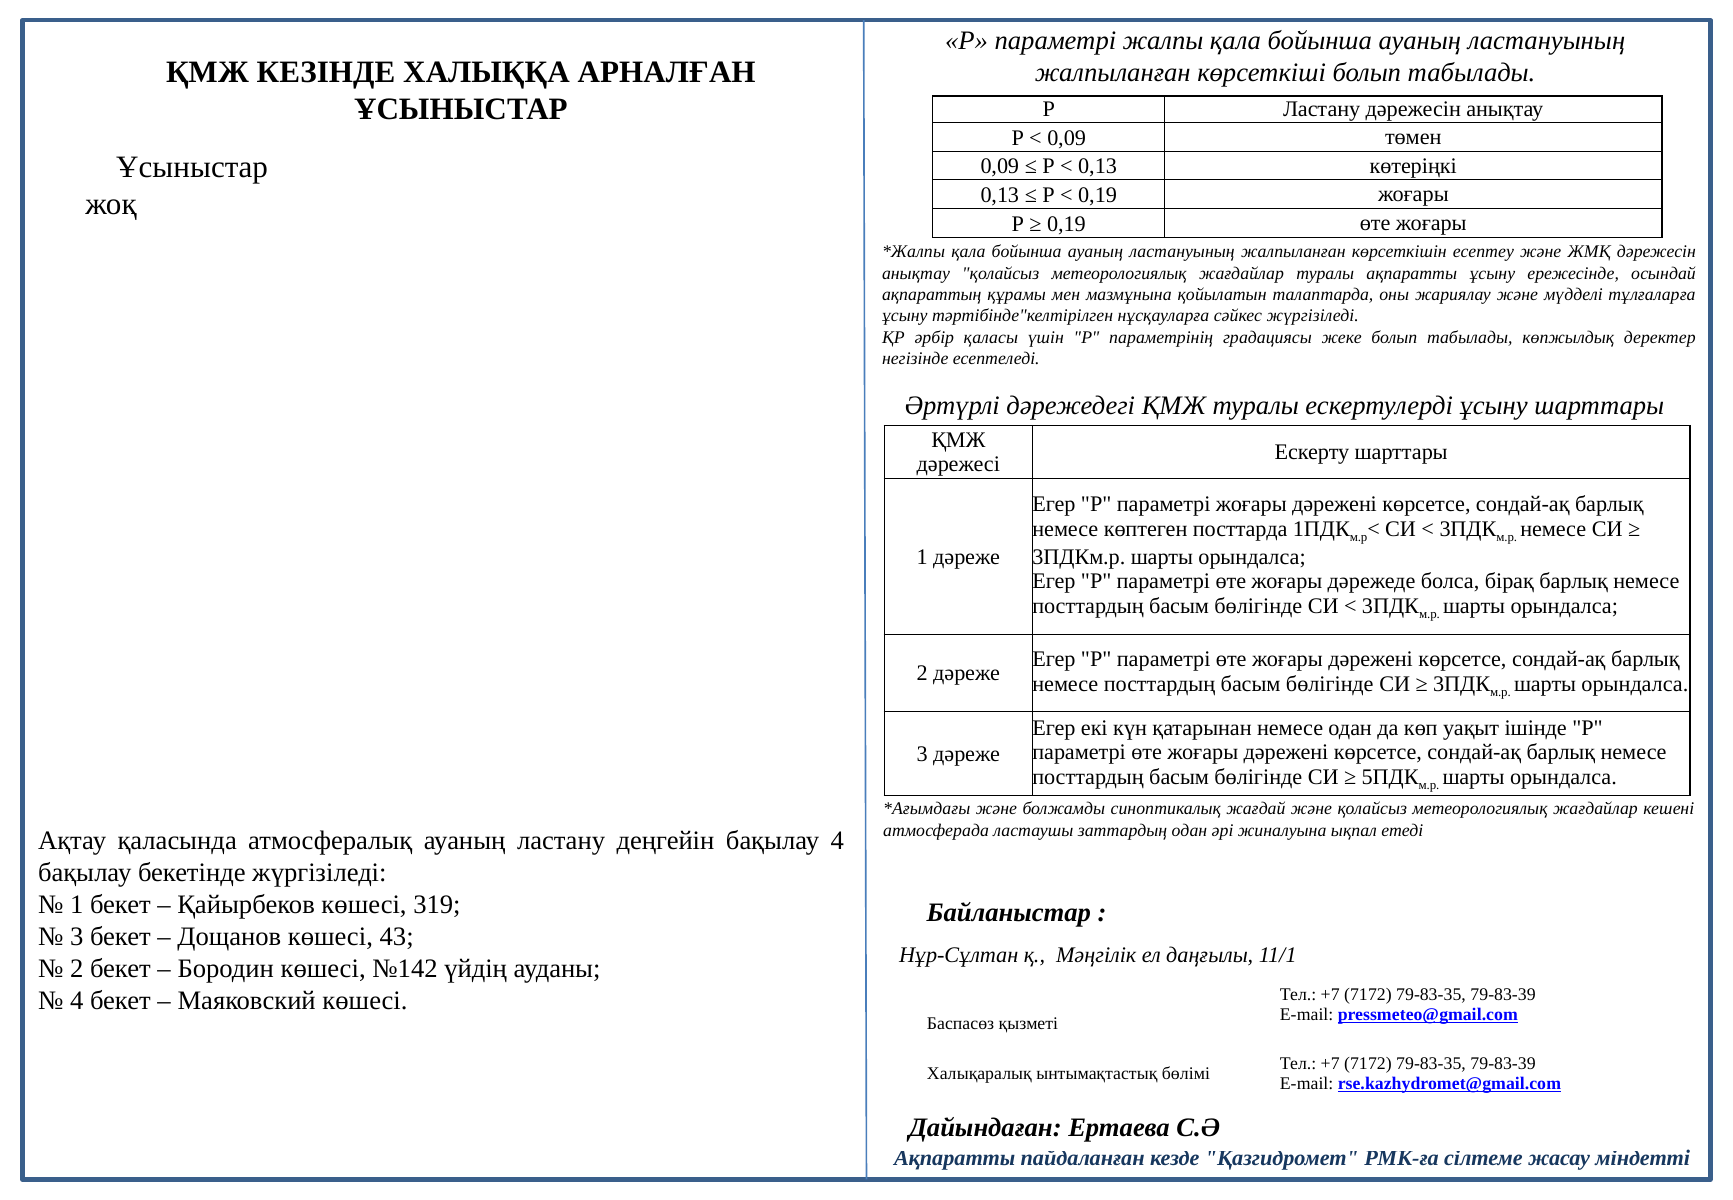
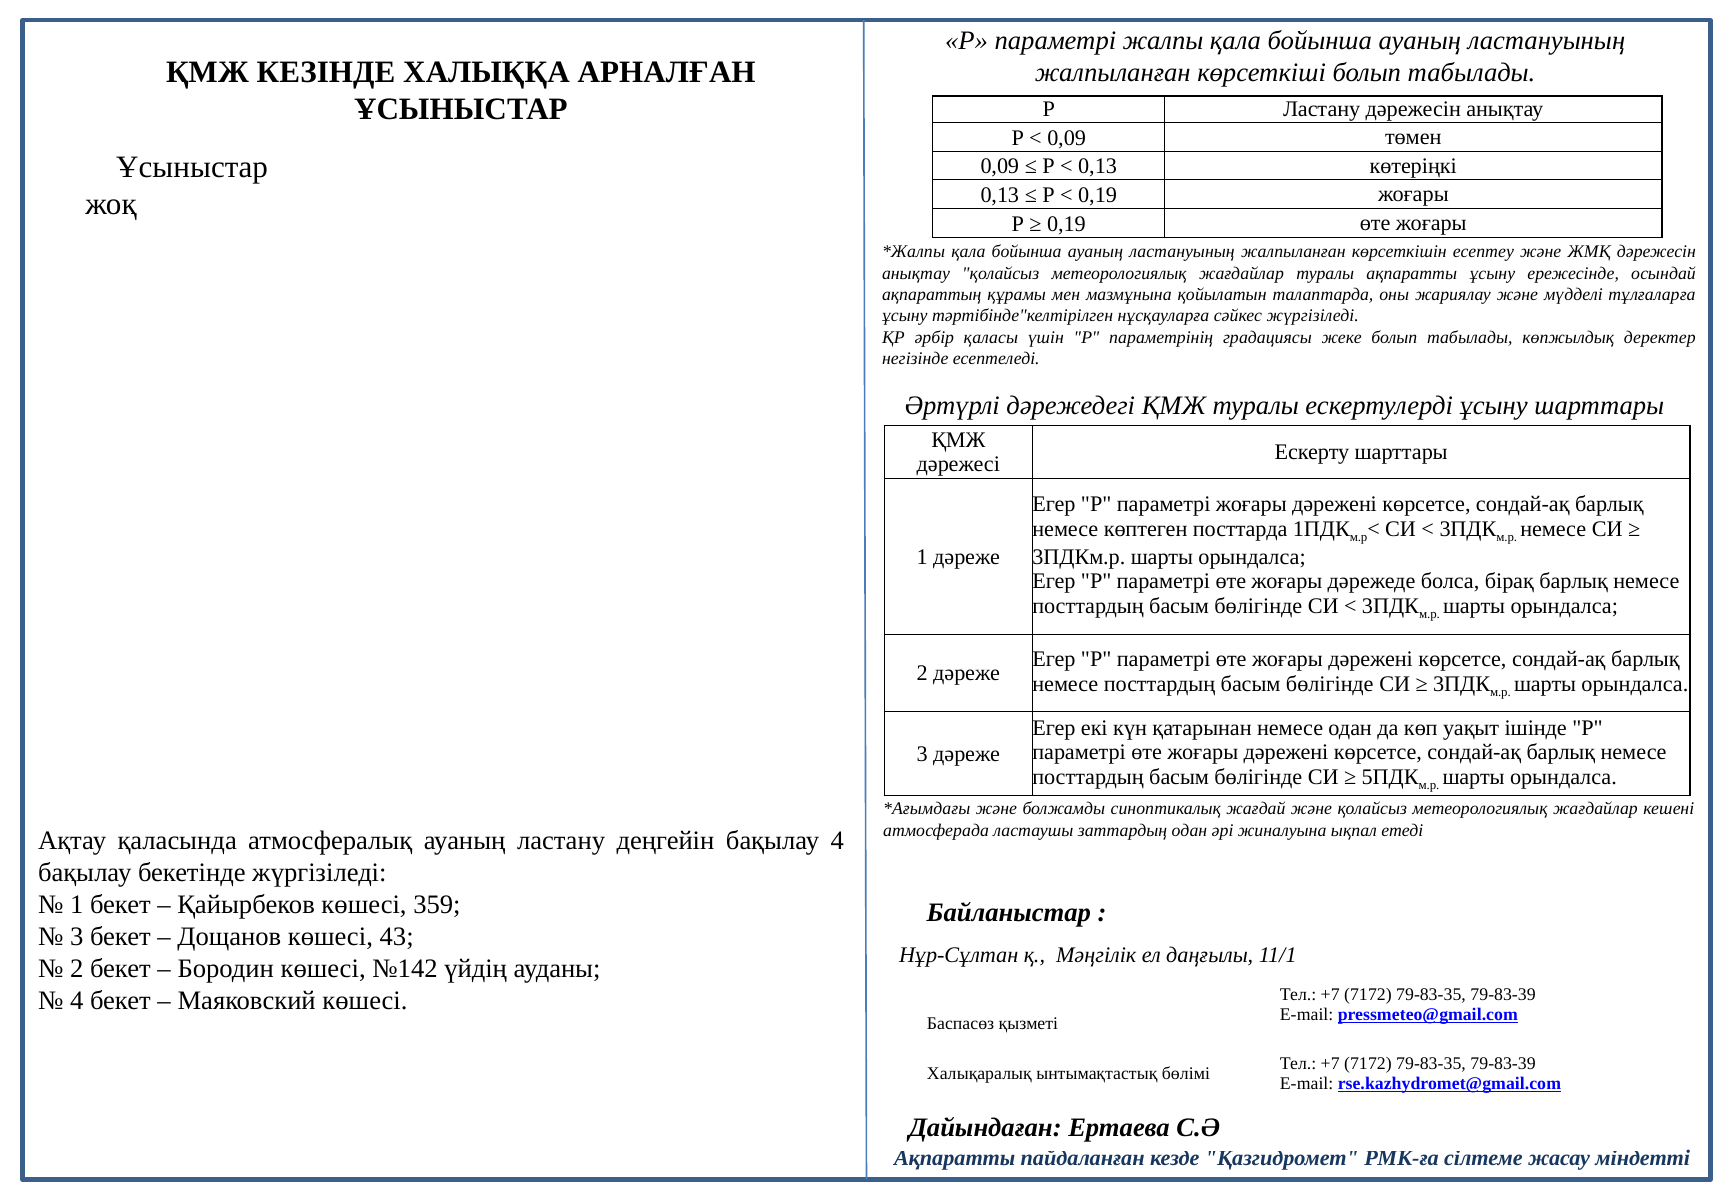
319: 319 -> 359 (437, 905)
